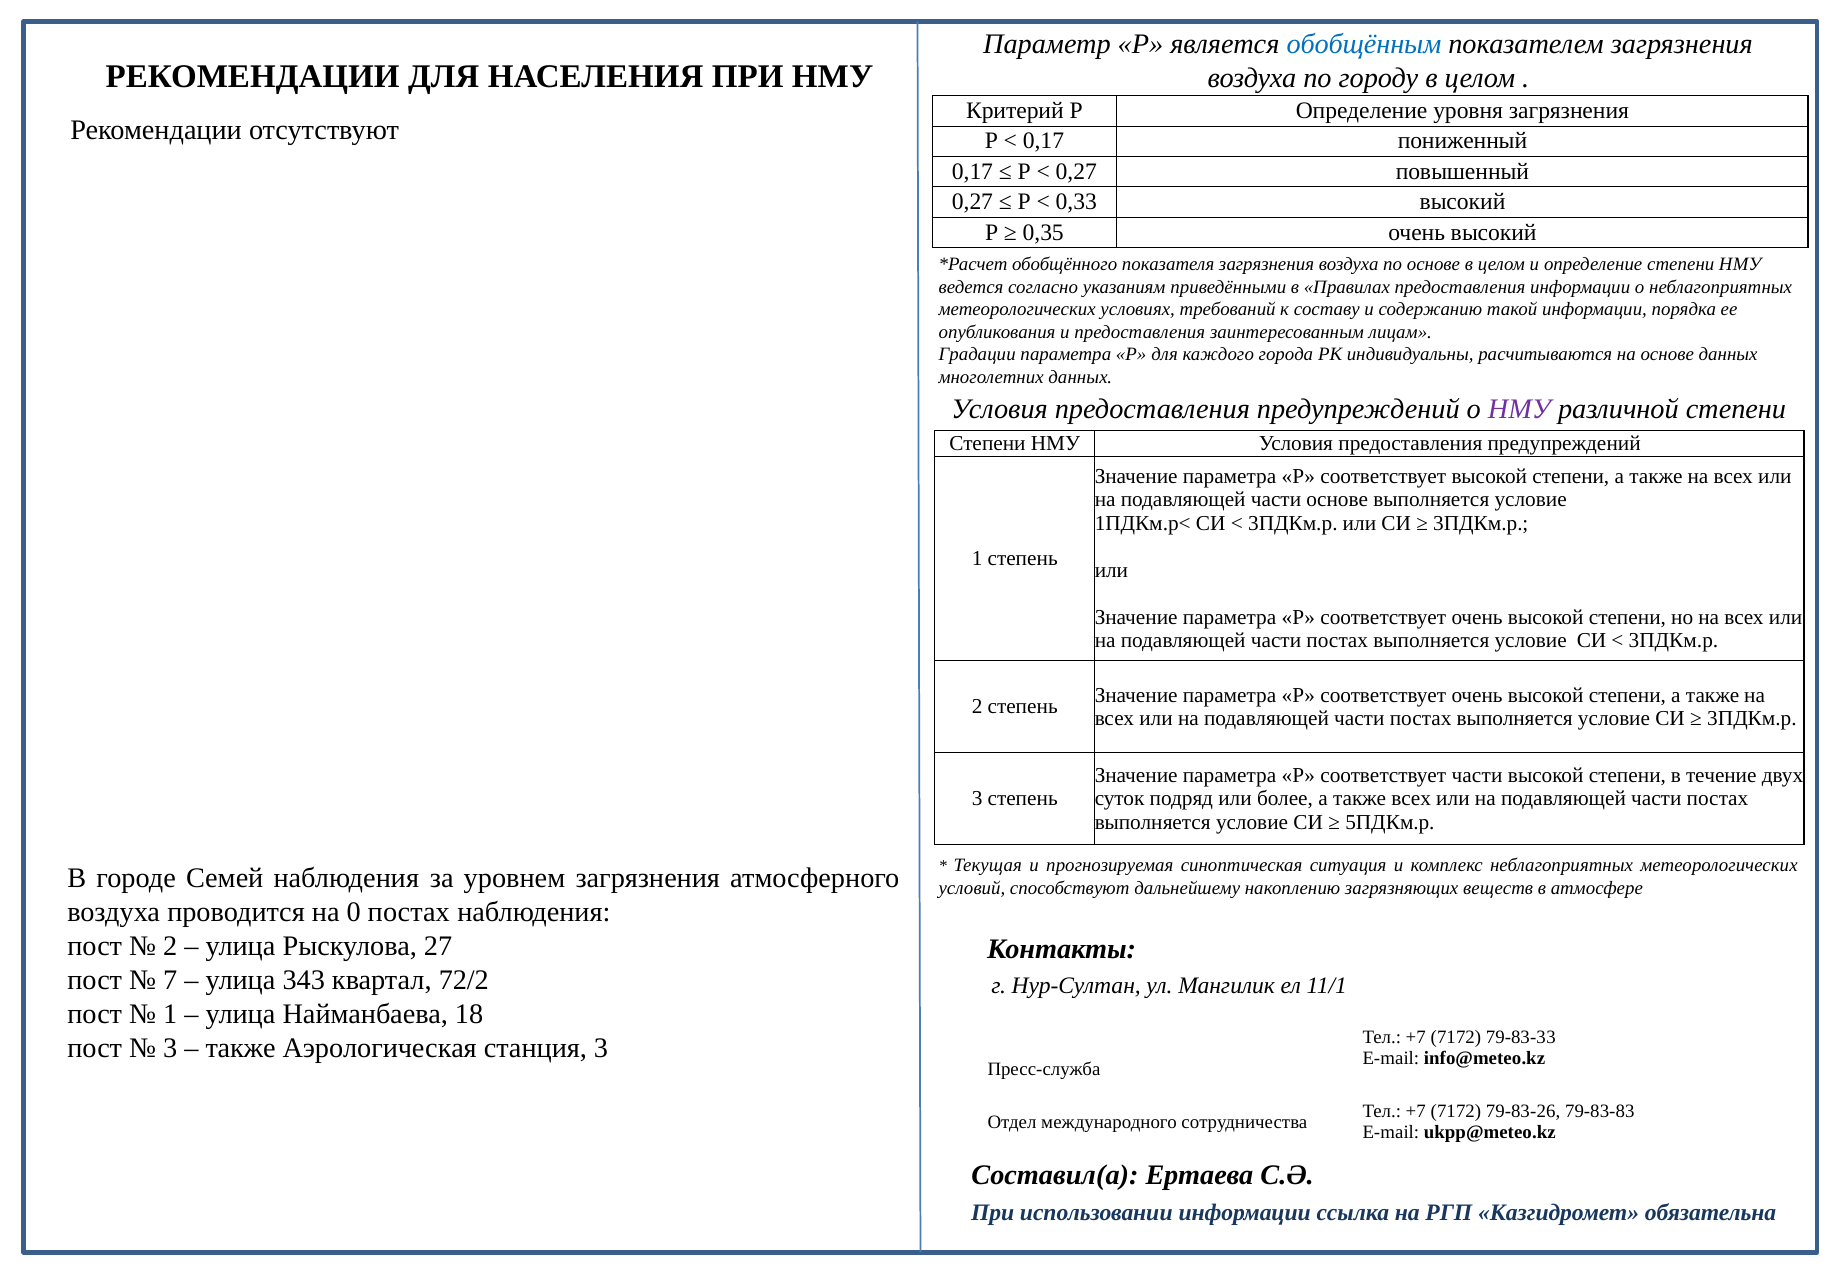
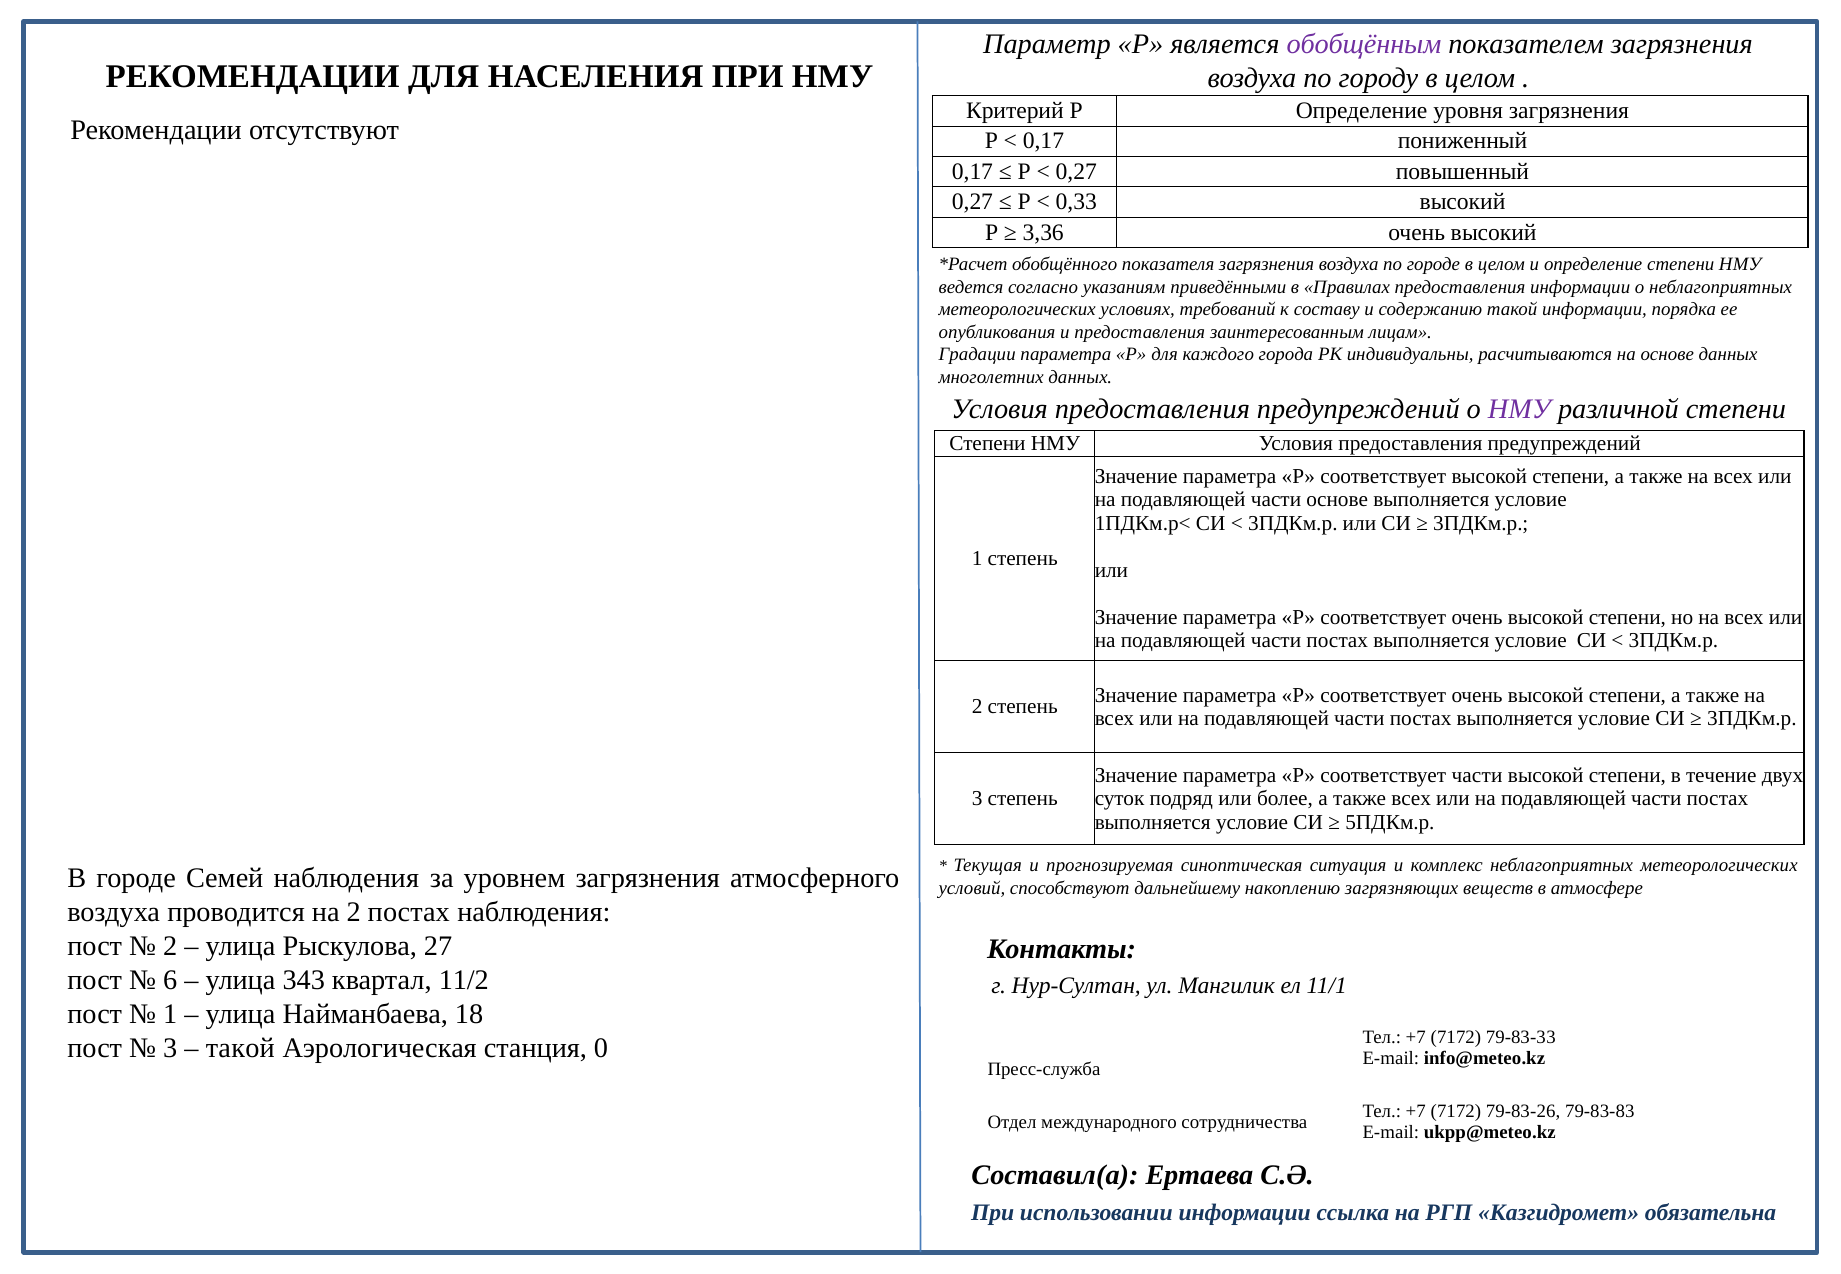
обобщённым colour: blue -> purple (1364, 44)
0,35: 0,35 -> 3,36 (1043, 232)
по основе: основе -> городе (1433, 264)
на 0: 0 -> 2 (354, 913)
7: 7 -> 6 (170, 981)
72/2: 72/2 -> 11/2 (464, 981)
также: также -> такой (240, 1049)
станция 3: 3 -> 0 (601, 1049)
